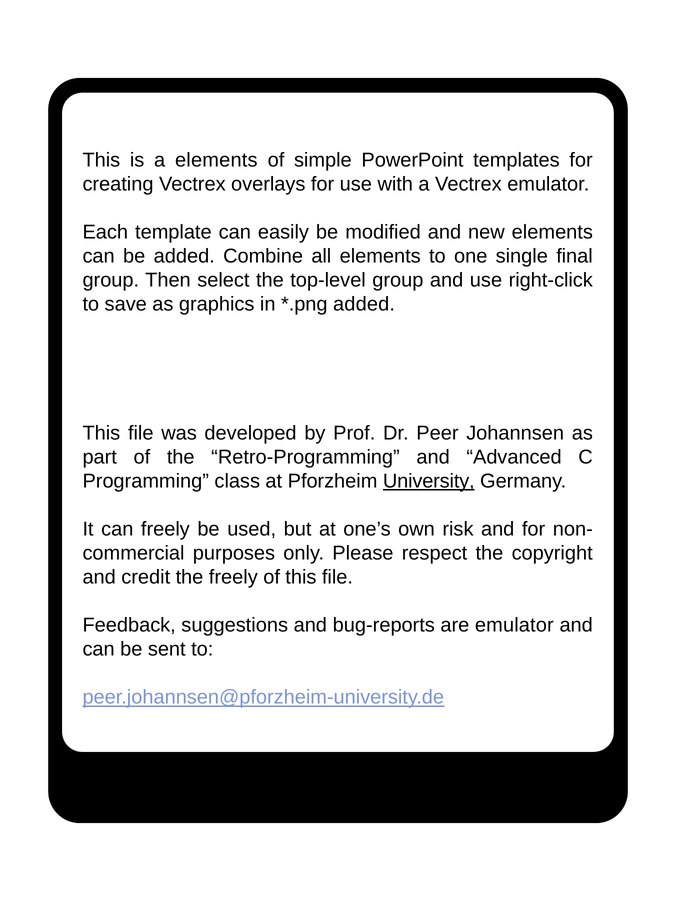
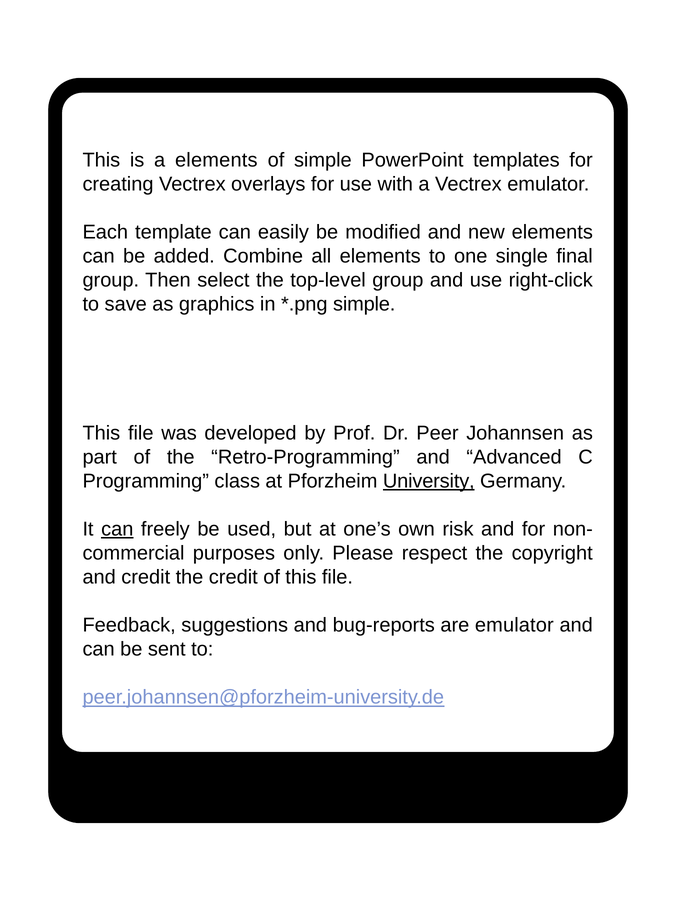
added: added -> simple (364, 304)
can underline: none -> present (117, 529)
the freely: freely -> credit (233, 577)
